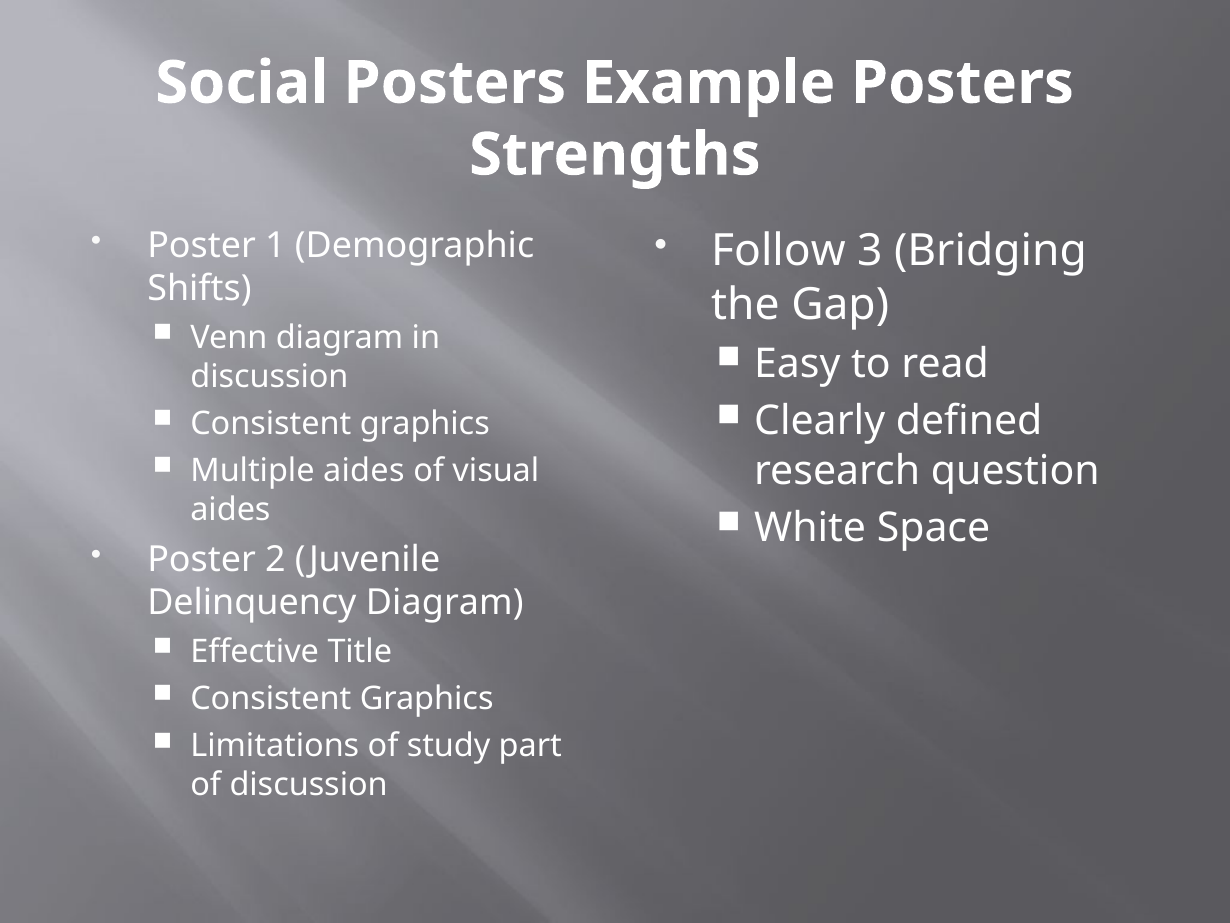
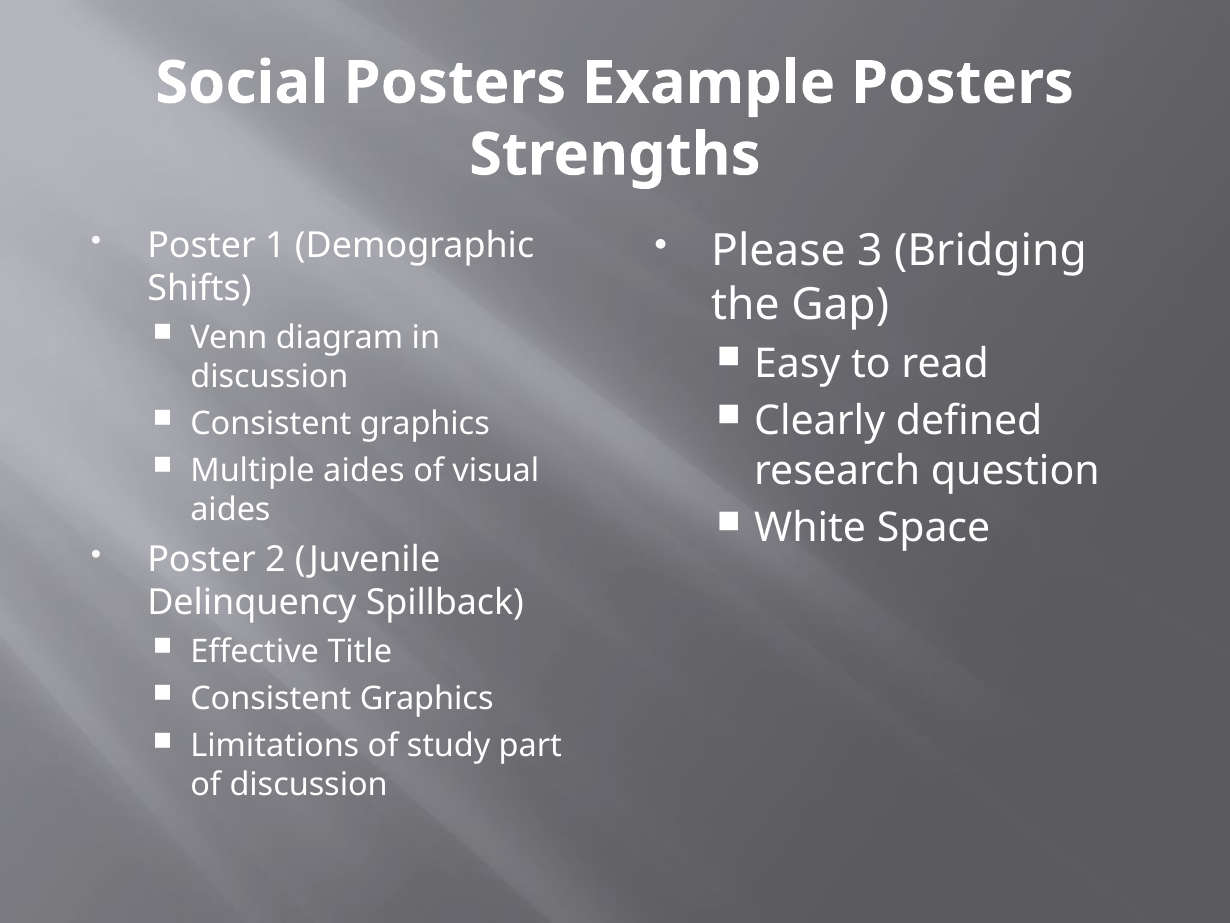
Follow: Follow -> Please (778, 251)
Delinquency Diagram: Diagram -> Spillback (445, 603)
